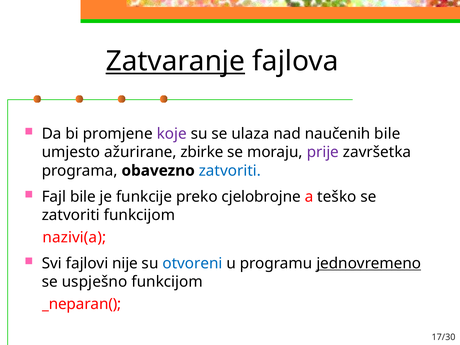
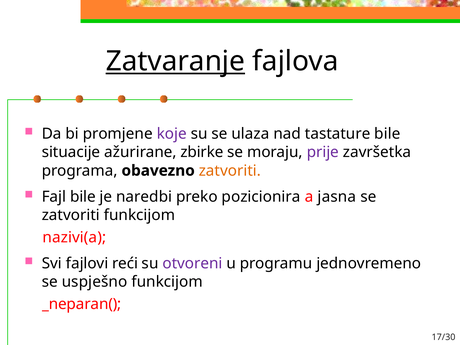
naučenih: naučenih -> tastature (338, 134)
umjesto: umjesto -> situacije (71, 152)
zatvoriti colour: blue -> orange (230, 171)
funkcije: funkcije -> naredbi (144, 197)
cjelobrojne: cjelobrojne -> pozicionira (261, 197)
teško: teško -> jasna (337, 197)
nije: nije -> reći (125, 263)
otvoreni colour: blue -> purple (192, 263)
jednovremeno underline: present -> none (369, 263)
